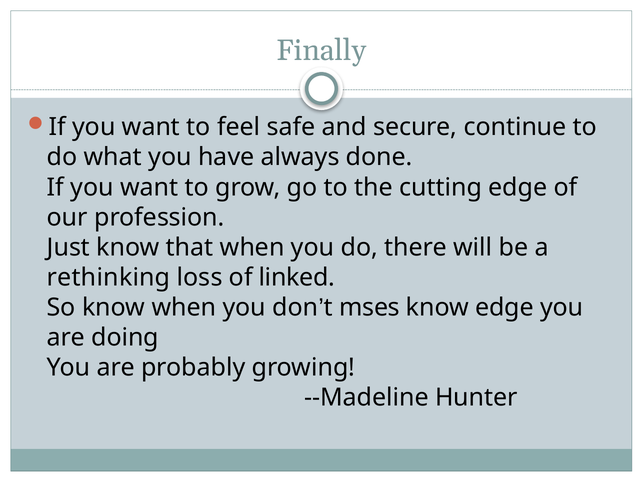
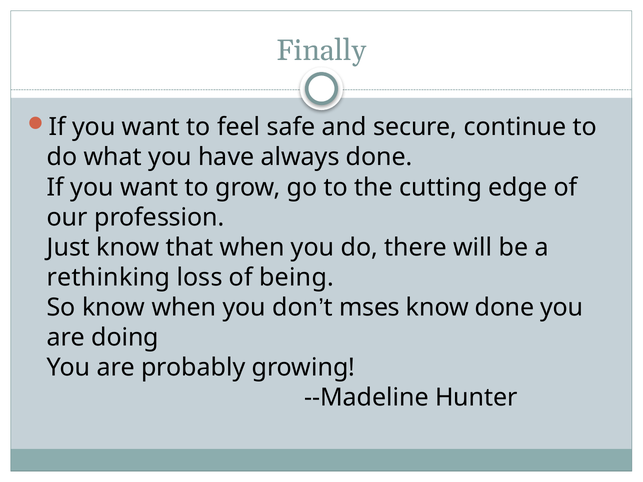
linked: linked -> being (297, 277)
know edge: edge -> done (505, 307)
